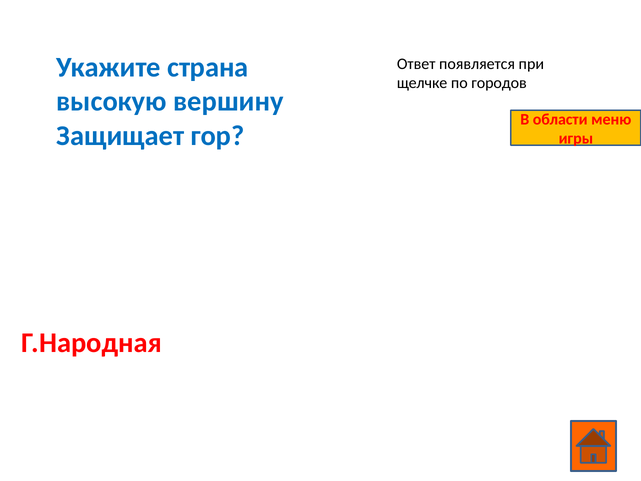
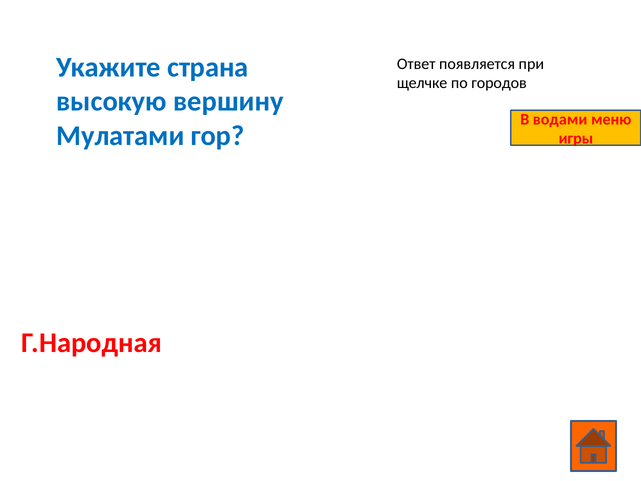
области: области -> водами (560, 119)
Защищает: Защищает -> Мулатами (120, 136)
